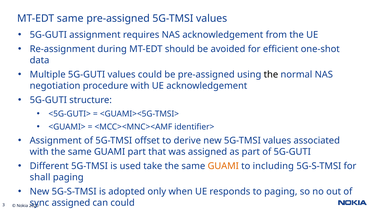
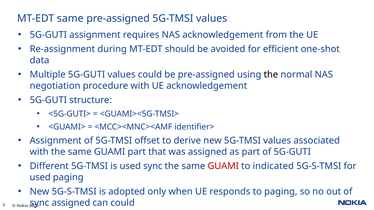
used take: take -> sync (153, 166)
GUAMI colour: orange -> red (223, 166)
including: including -> indicated (273, 166)
shall: shall -> used (40, 178)
